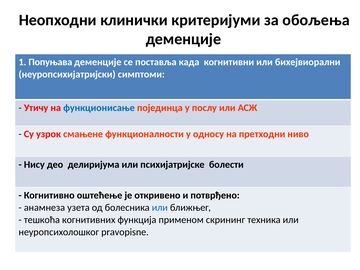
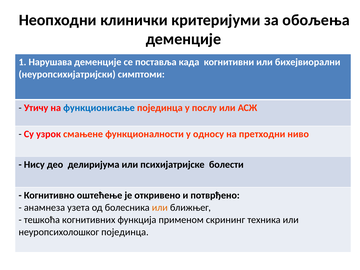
Попуњава: Попуњава -> Нарушава (50, 62)
или colour: blue -> orange (160, 208)
неуропсихолошког pravopisne: pravopisne -> појединца (125, 232)
